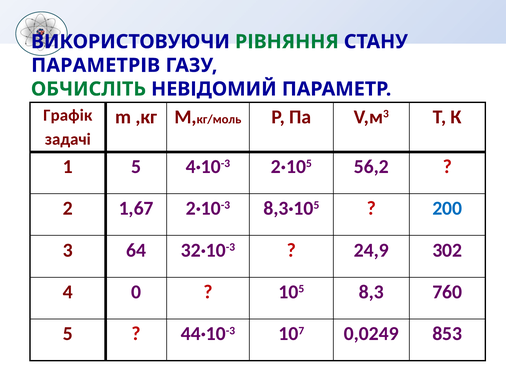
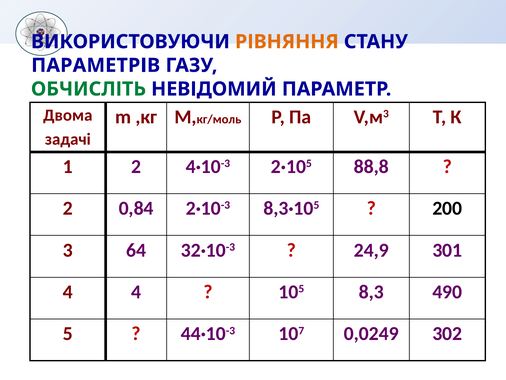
РІВНЯННЯ colour: green -> orange (287, 42)
Графік: Графік -> Двома (68, 115)
1 5: 5 -> 2 (136, 166)
56,2: 56,2 -> 88,8 (371, 166)
1,67: 1,67 -> 0,84 (136, 208)
200 colour: blue -> black (447, 208)
302: 302 -> 301 (447, 250)
4 0: 0 -> 4 (136, 292)
760: 760 -> 490 (447, 292)
853: 853 -> 302 (447, 333)
